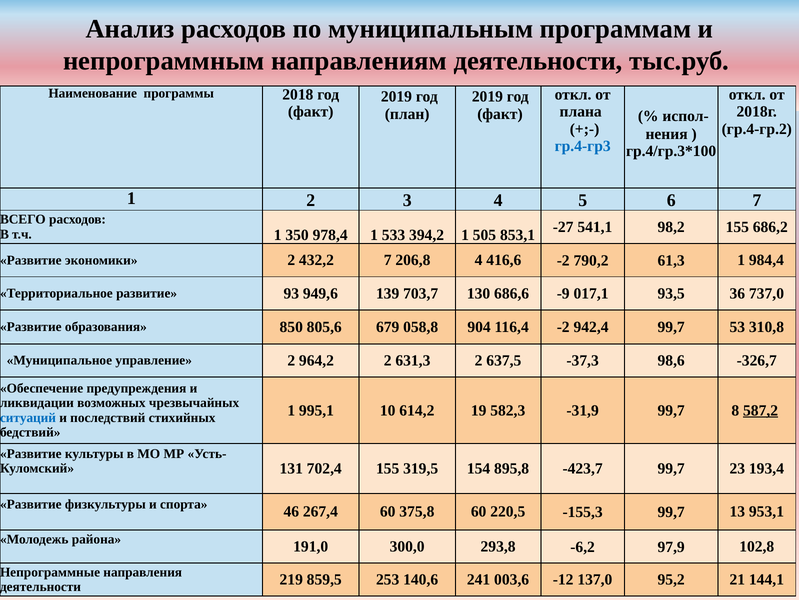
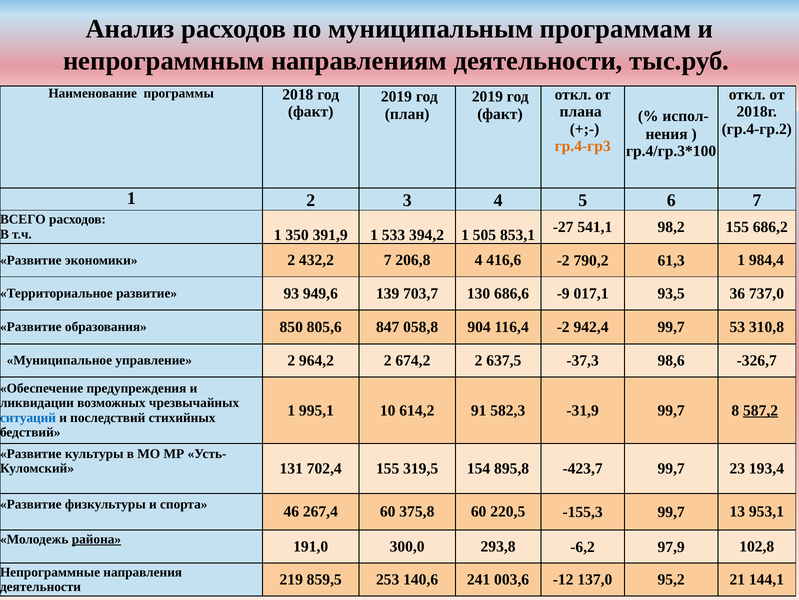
гр.4-гр3 colour: blue -> orange (583, 146)
978,4: 978,4 -> 391,9 (330, 235)
679: 679 -> 847 (388, 327)
631,3: 631,3 -> 674,2 (413, 360)
19: 19 -> 91 (479, 410)
района underline: none -> present (96, 539)
